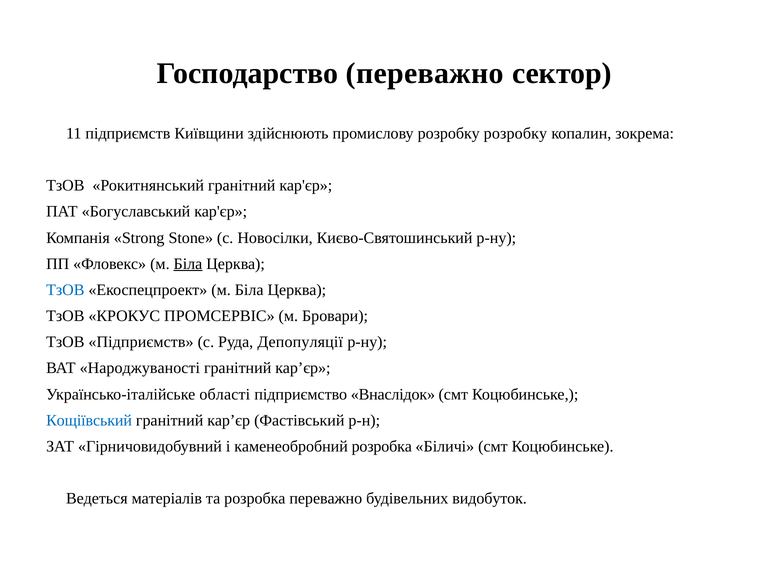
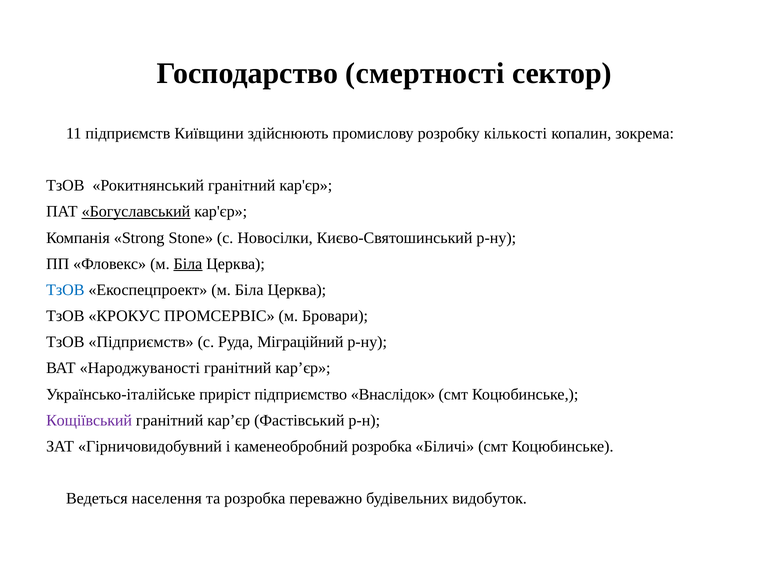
Господарство переважно: переважно -> смертності (425, 73)
розробку розробку: розробку -> кількості (515, 133)
Богуславський underline: none -> present (136, 212)
Депопуляції: Депопуляції -> Міграційний (300, 342)
області: області -> приріст (225, 394)
Кощіївський colour: blue -> purple (89, 420)
матеріалів: матеріалів -> населення (167, 498)
